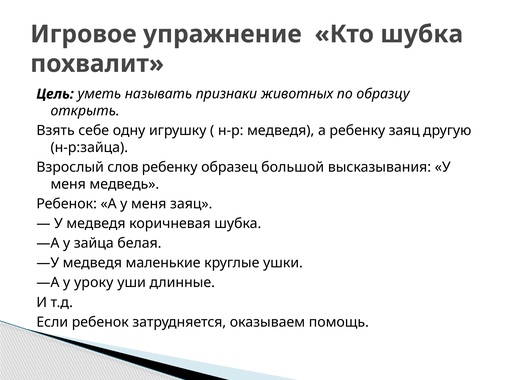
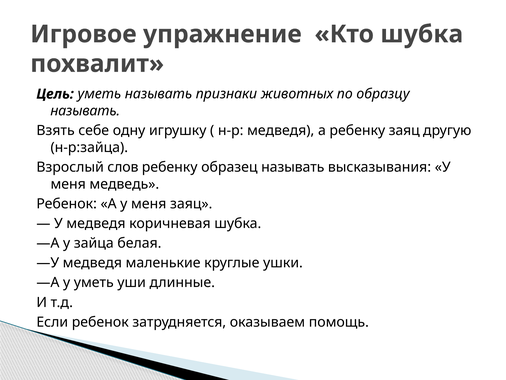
открыть: открыть -> называть (85, 111)
образец большой: большой -> называть (293, 167)
у уроку: уроку -> уметь (94, 282)
